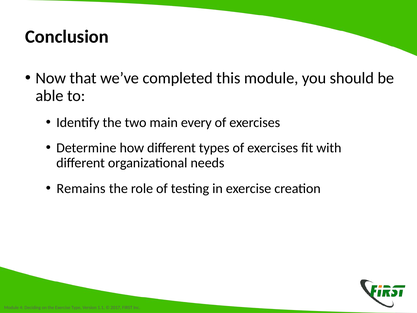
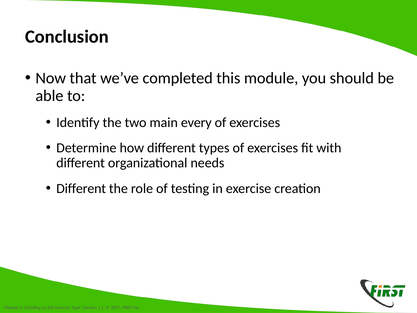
Remains: Remains -> Different (81, 188)
